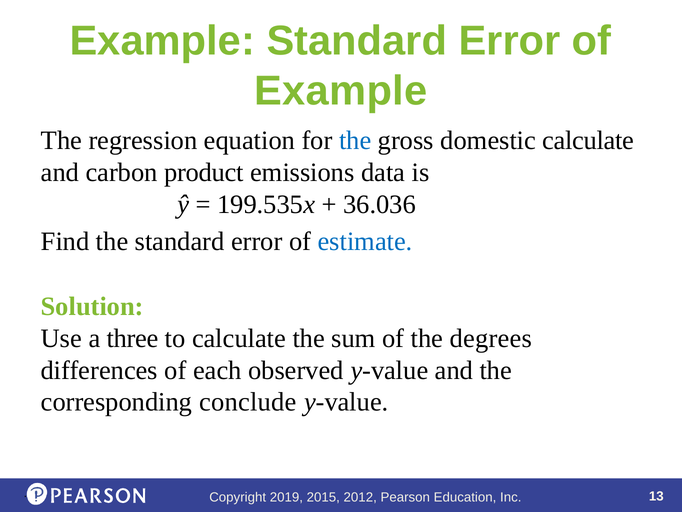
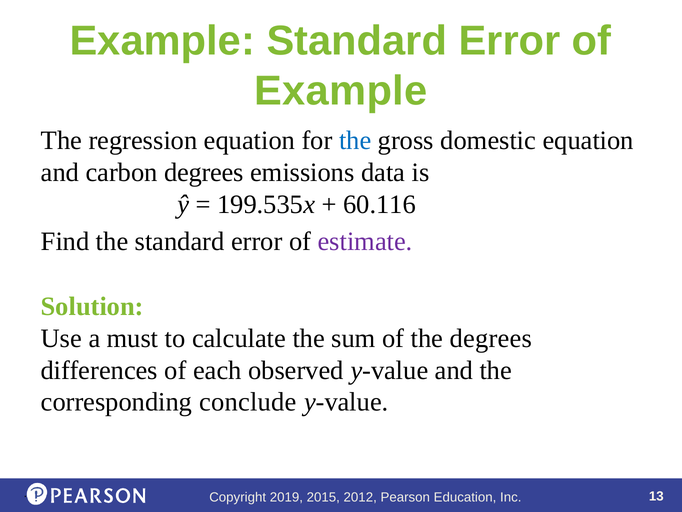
domestic calculate: calculate -> equation (588, 141)
carbon product: product -> degrees (204, 172)
36.036: 36.036 -> 60.116 (379, 204)
estimate colour: blue -> purple (365, 241)
three: three -> must (133, 338)
